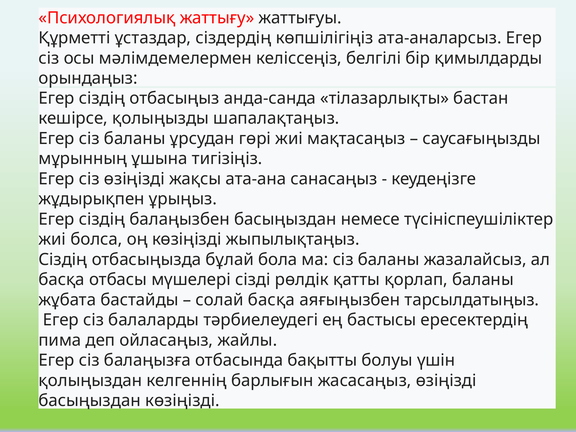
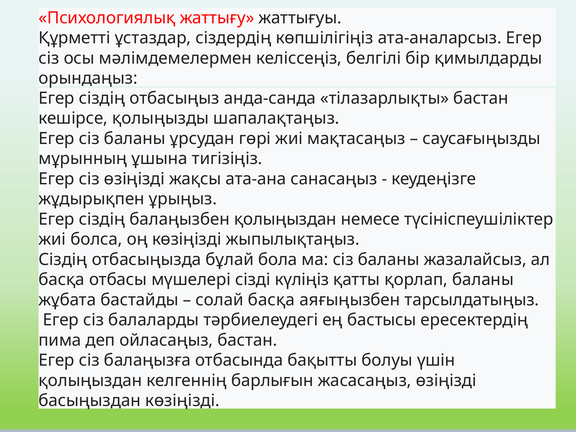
балаңызбен басыңыздан: басыңыздан -> қолыңыздан (285, 219)
рөлдік: рөлдік -> күліңіз (302, 280)
ойласаңыз жайлы: жайлы -> бастан (247, 340)
